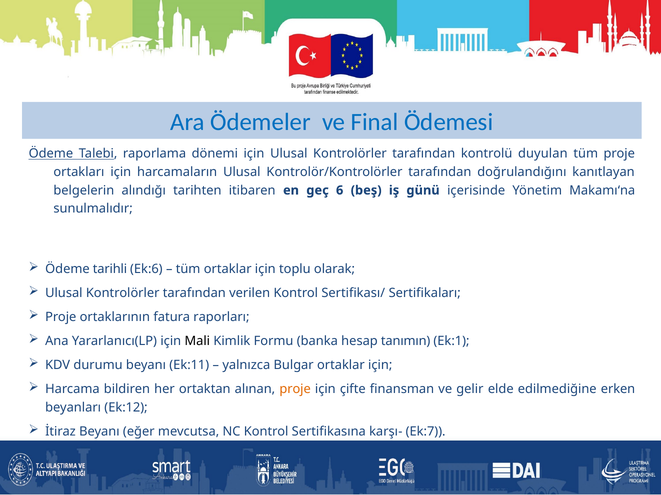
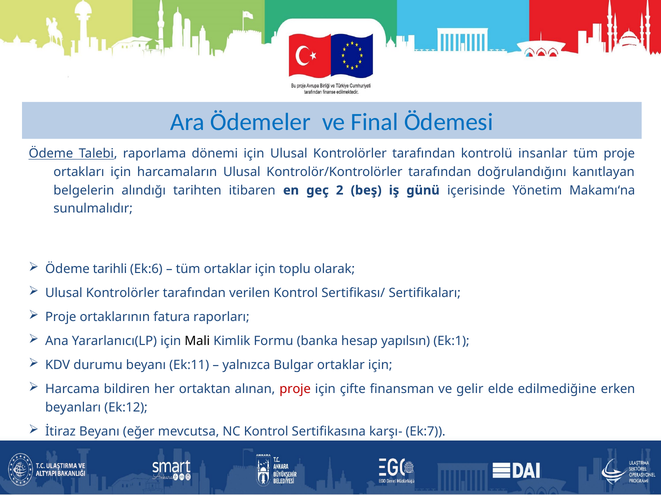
duyulan: duyulan -> insanlar (543, 154)
6: 6 -> 2 (340, 191)
tanımın: tanımın -> yapılsın (406, 342)
proje colour: orange -> red (295, 390)
